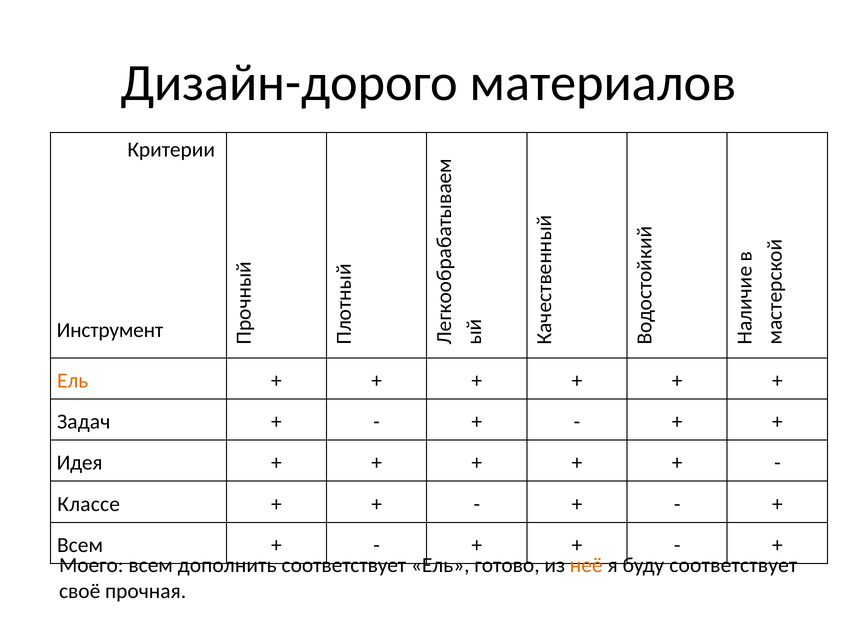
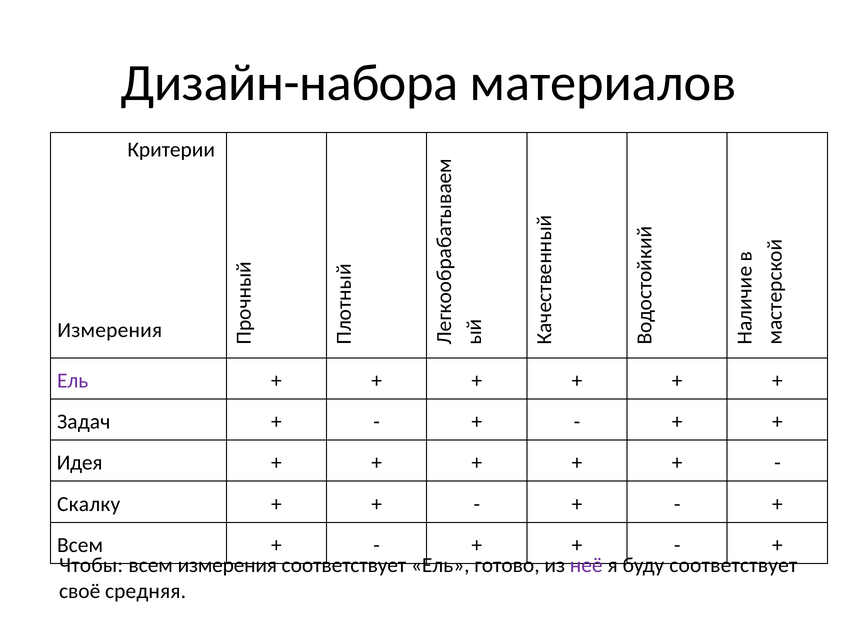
Дизайн-дорого: Дизайн-дорого -> Дизайн-набора (290, 83)
Инструмент: Инструмент -> Измерения (110, 330)
Ель colour: orange -> purple (73, 381)
Классе: Классе -> Скалку (89, 504)
Моего: Моего -> Чтобы (91, 566)
всем дополнить: дополнить -> измерения (227, 566)
неё colour: orange -> purple (586, 566)
прочная: прочная -> средняя (146, 591)
